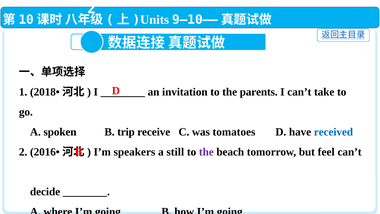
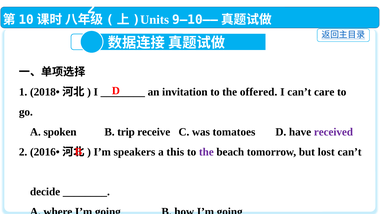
parents: parents -> offered (259, 92)
take: take -> care (324, 92)
received colour: blue -> purple (333, 132)
still: still -> this (175, 152)
feel: feel -> lost (326, 152)
